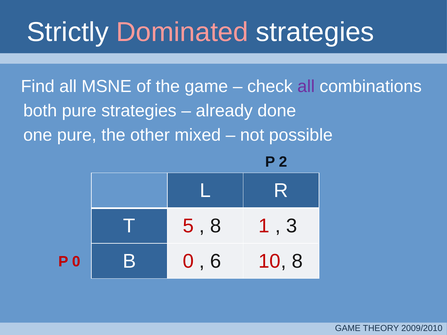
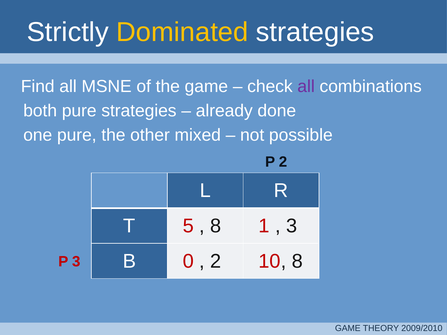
Dominated colour: pink -> yellow (182, 32)
6: 6 -> 2 (216, 261)
P 0: 0 -> 3 (76, 262)
